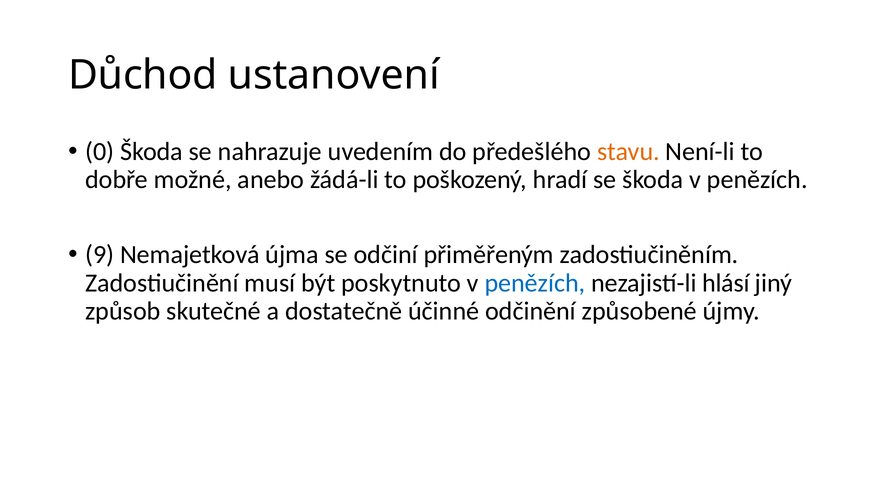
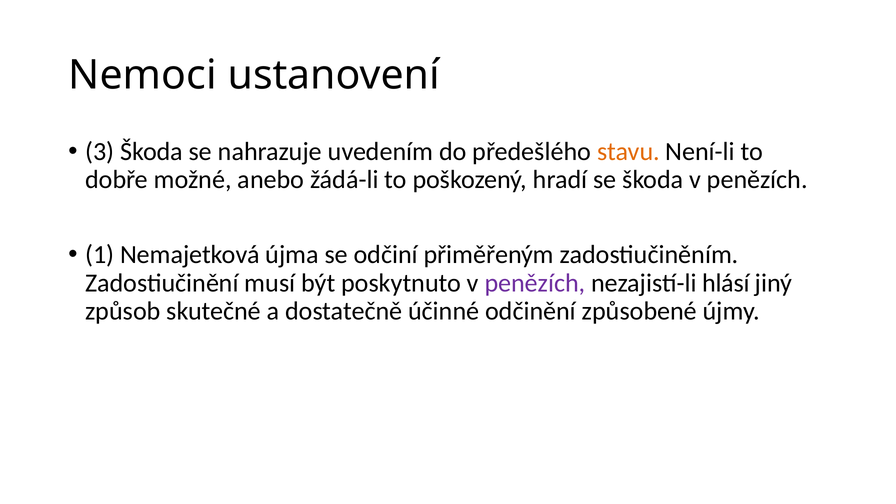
Důchod: Důchod -> Nemoci (143, 75)
0: 0 -> 3 (100, 151)
9: 9 -> 1 (100, 255)
penězích colour: blue -> purple (535, 283)
